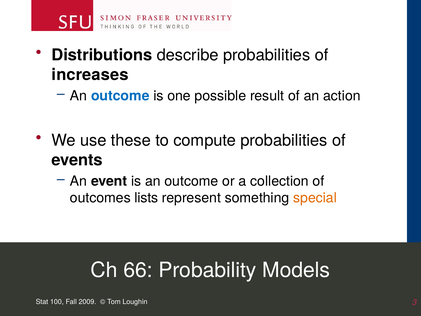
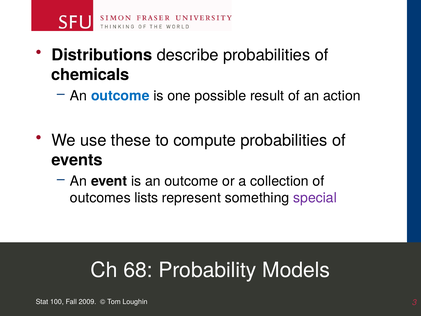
increases: increases -> chemicals (90, 75)
special colour: orange -> purple (315, 198)
66: 66 -> 68 (138, 270)
